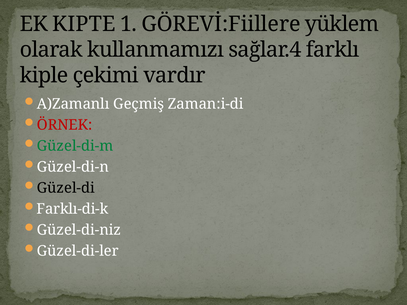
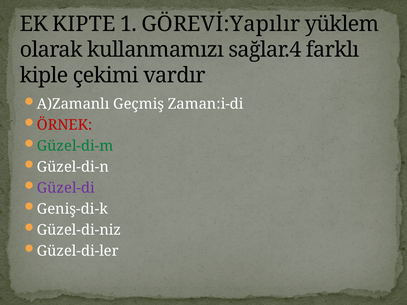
GÖREVİ:Fiillere: GÖREVİ:Fiillere -> GÖREVİ:Yapılır (221, 24)
Güzel-di colour: black -> purple (66, 188)
Farklı-di-k: Farklı-di-k -> Geniş-di-k (72, 209)
